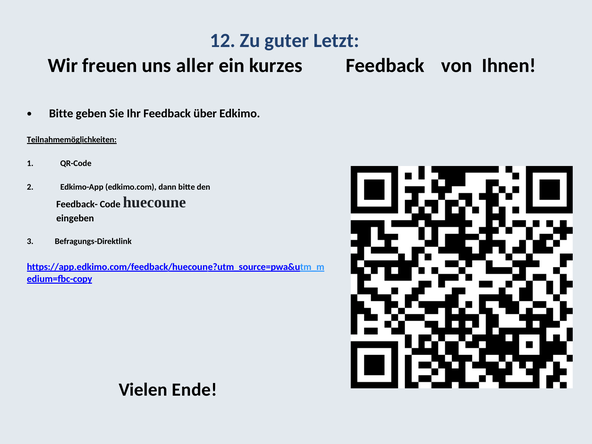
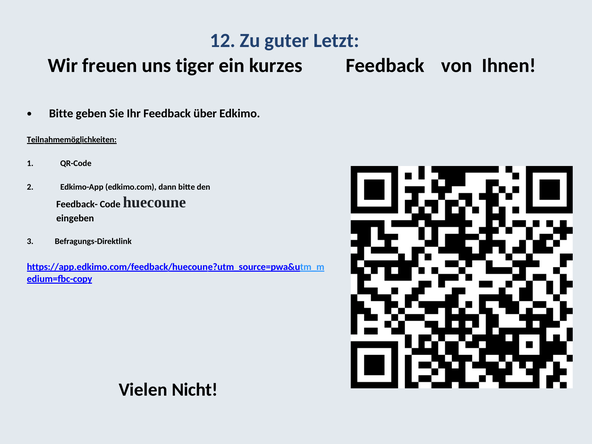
aller: aller -> tiger (195, 66)
Ende: Ende -> Nicht (195, 390)
